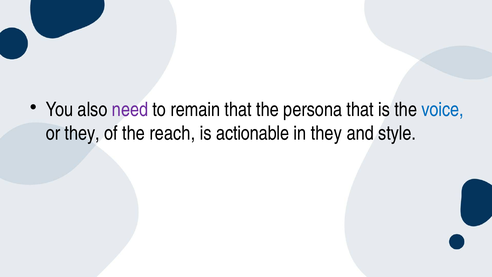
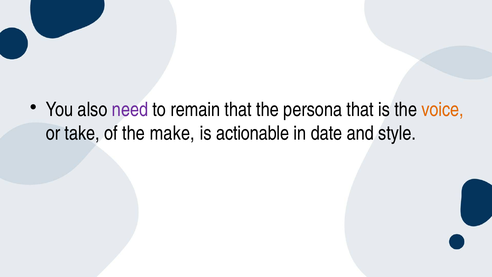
voice colour: blue -> orange (443, 109)
or they: they -> take (82, 133)
reach: reach -> make (172, 133)
in they: they -> date (326, 133)
